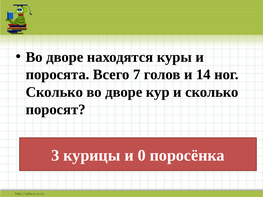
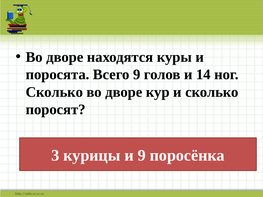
Всего 7: 7 -> 9 (137, 75)
и 0: 0 -> 9 (142, 156)
